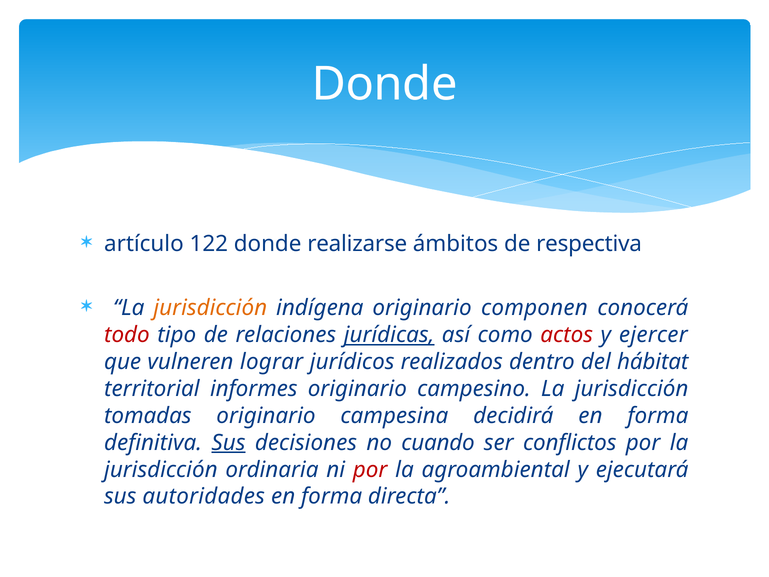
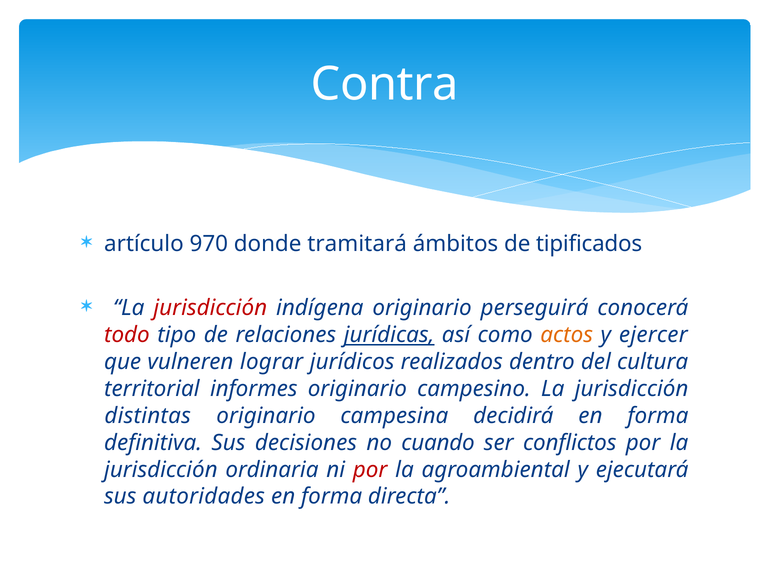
Donde: Donde -> Contra (385, 84)
122: 122 -> 970 (209, 244)
realizarse: realizarse -> tramitará (357, 244)
respectiva: respectiva -> tipificados (589, 244)
jurisdicción colour: orange -> red (210, 308)
componen: componen -> perseguirá (535, 308)
actos colour: red -> orange (567, 335)
hábitat: hábitat -> cultura (653, 362)
tomadas: tomadas -> distintas (148, 416)
Sus underline: present -> none (228, 443)
